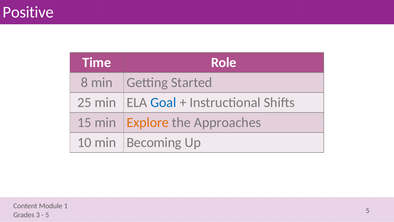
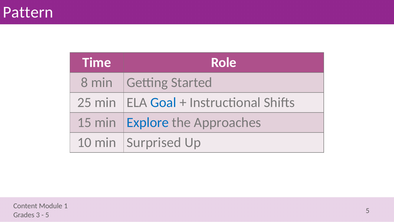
Positive: Positive -> Pattern (28, 12)
Explore colour: orange -> blue (148, 122)
Becoming: Becoming -> Surprised (154, 142)
